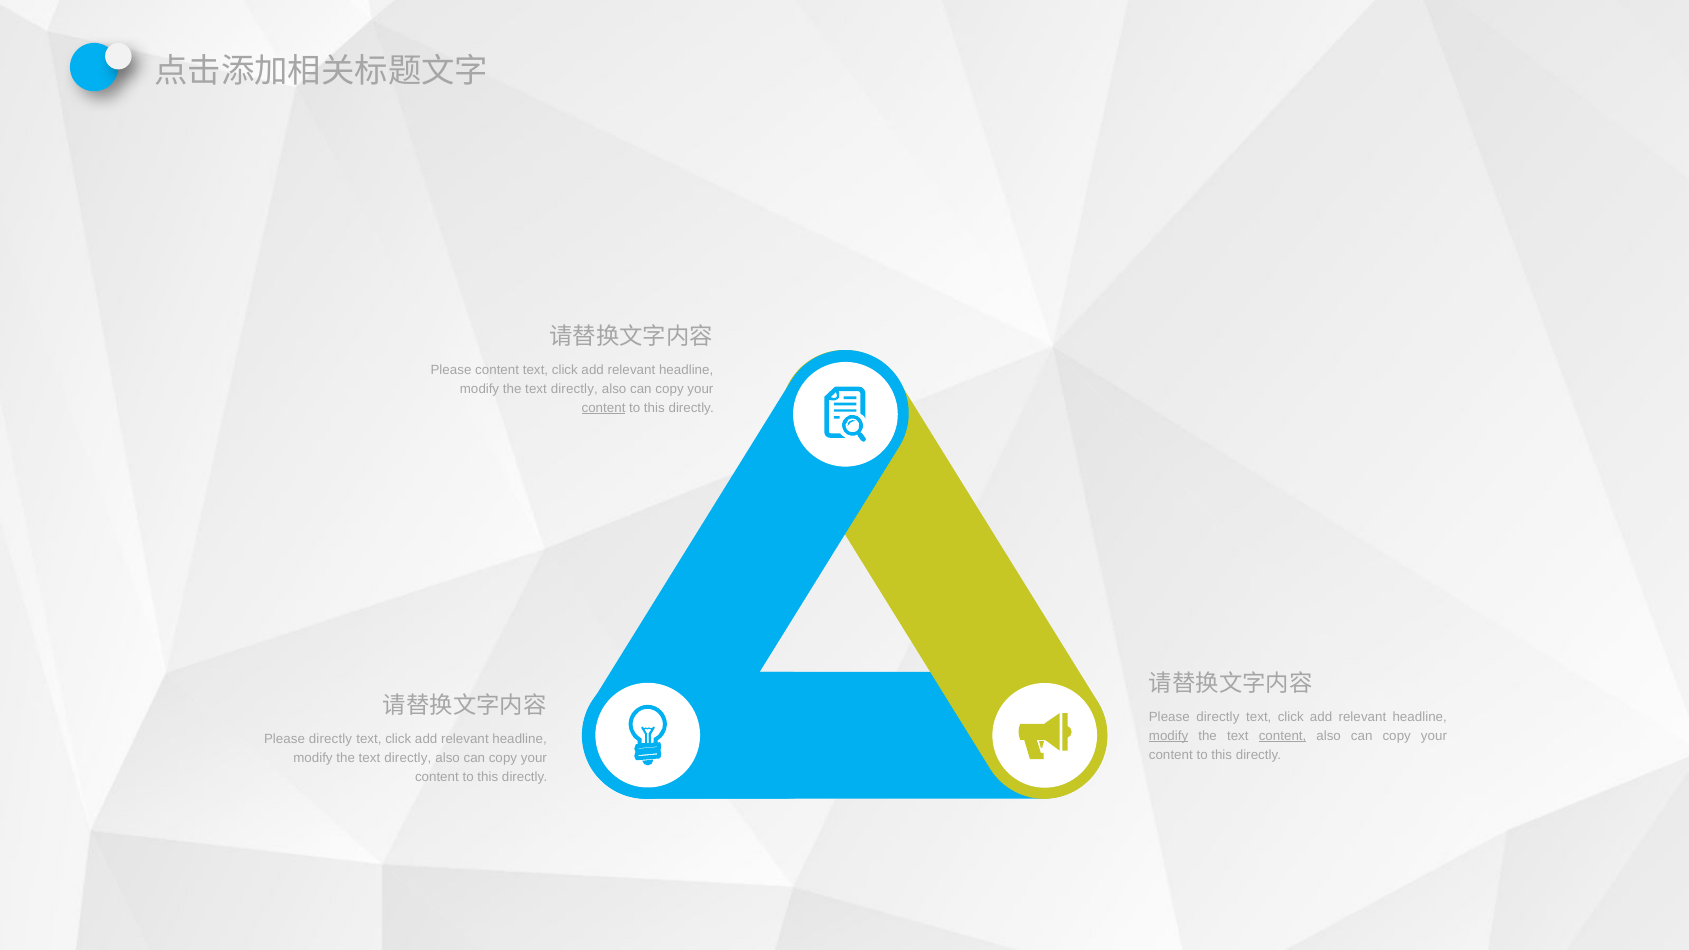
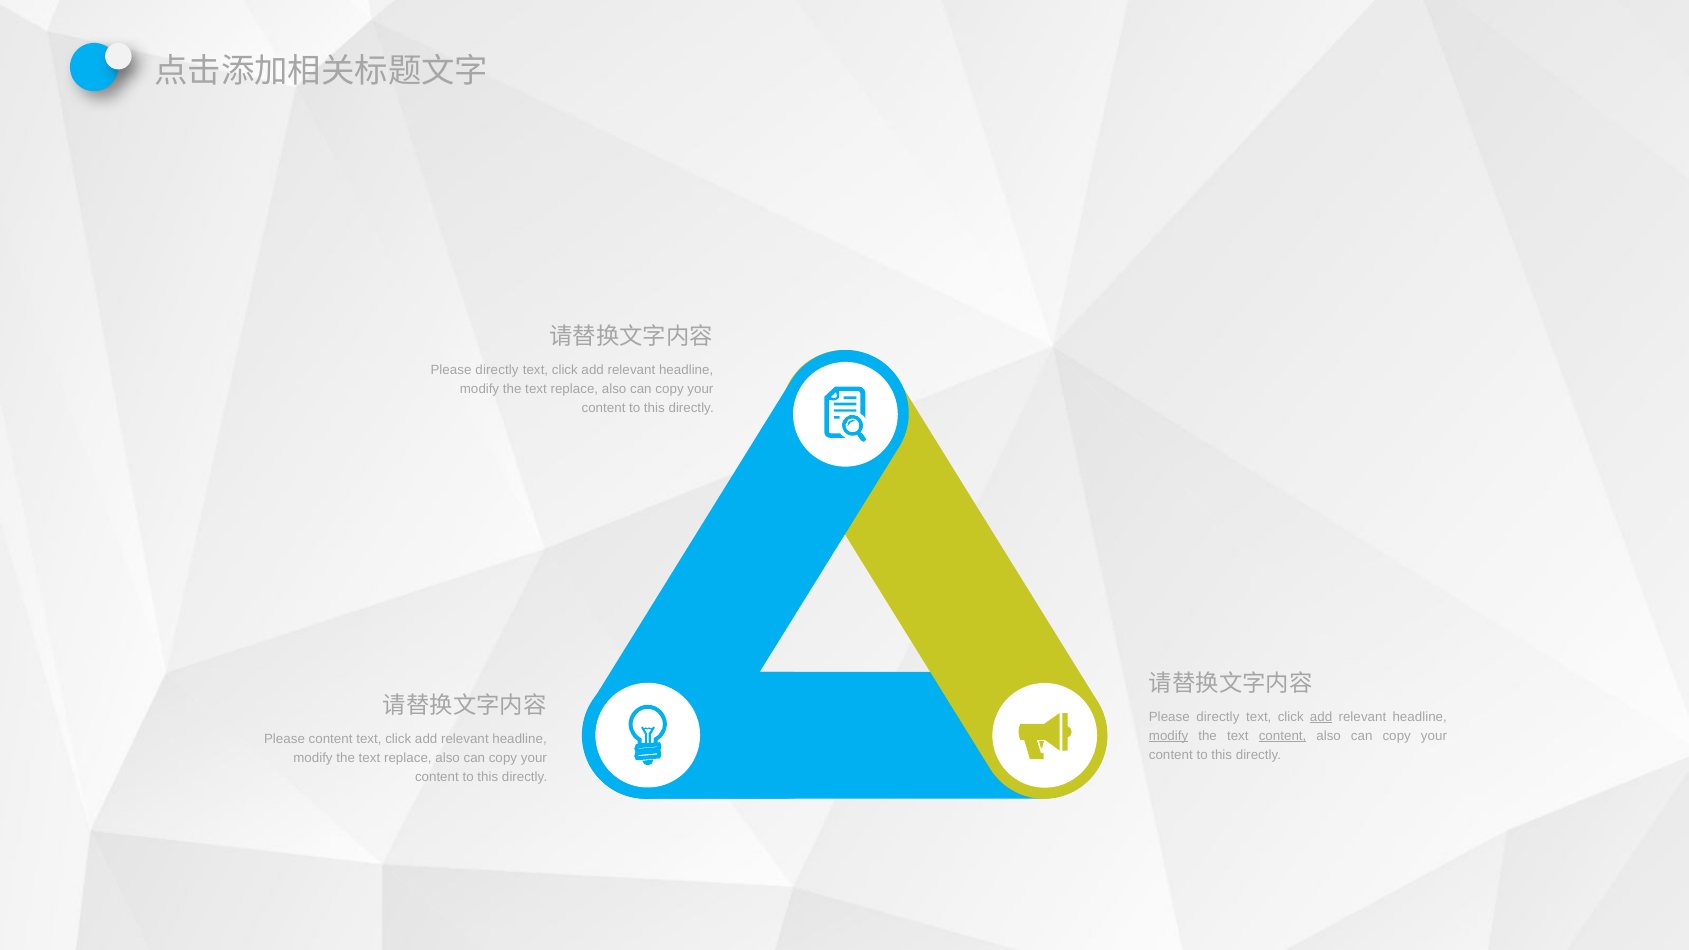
content: content -> directly (497, 370)
directly: directly -> replace (574, 389)
content underline: present -> none (604, 408)
add underline: none -> present (1321, 717)
directly: directly -> content (331, 739)
directly: directly -> replace (408, 758)
